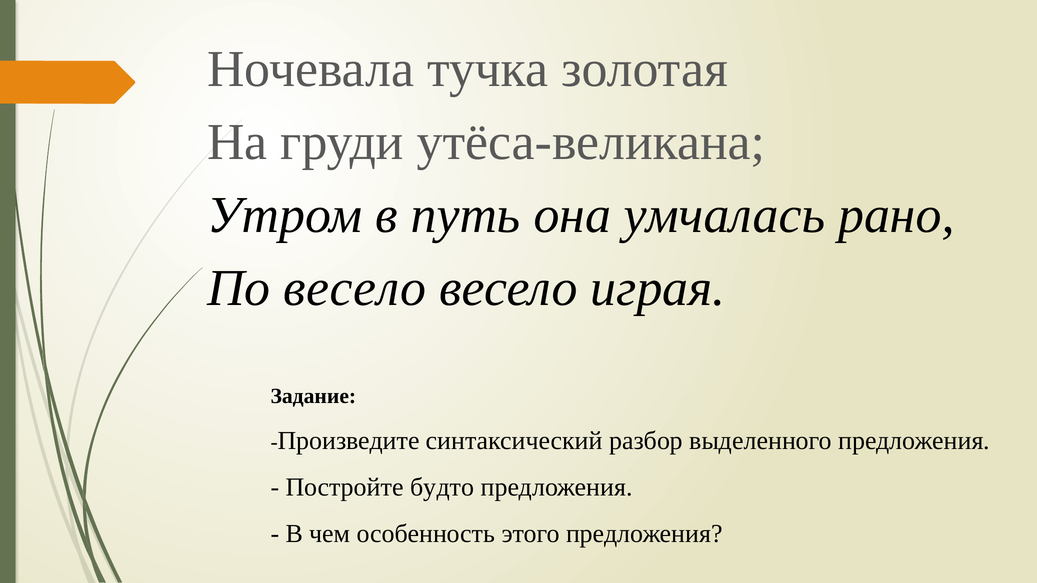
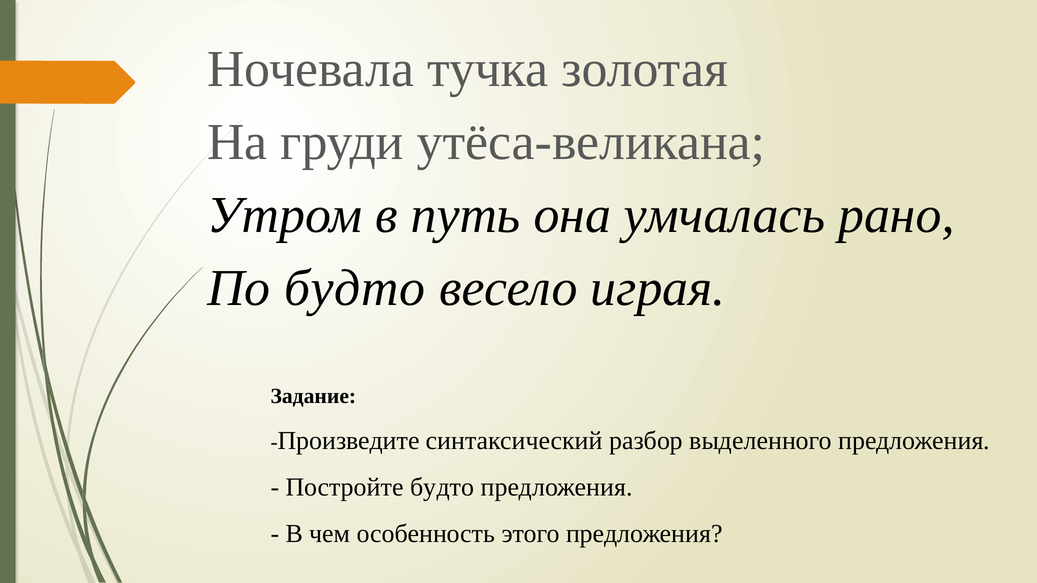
По весело: весело -> будто (355, 288)
